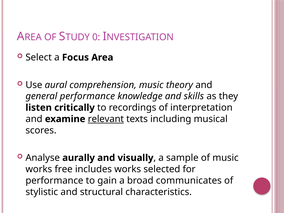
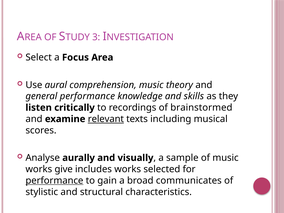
0: 0 -> 3 (96, 37)
interpretation: interpretation -> brainstormed (201, 108)
free: free -> give (64, 169)
performance underline: none -> present (54, 181)
